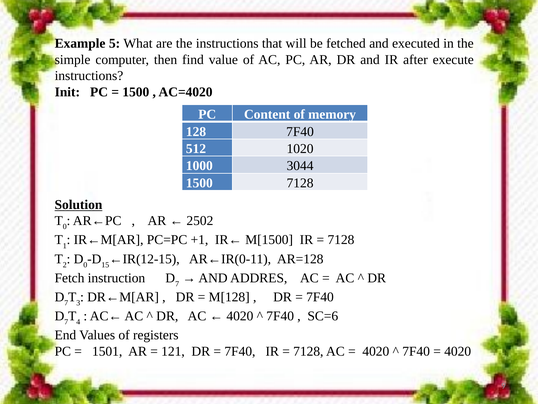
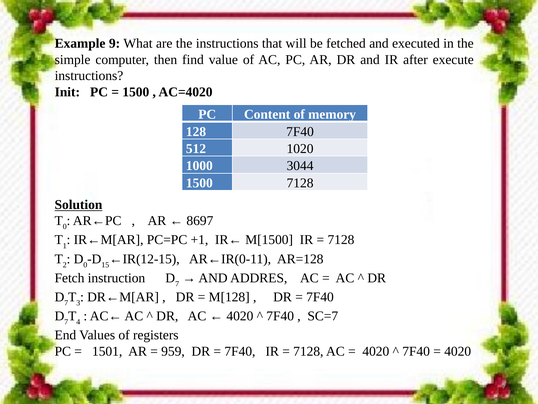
Example 5: 5 -> 9 (115, 43)
2502: 2502 -> 8697 (200, 221)
SC=6: SC=6 -> SC=7 (323, 316)
121: 121 -> 959 (173, 351)
